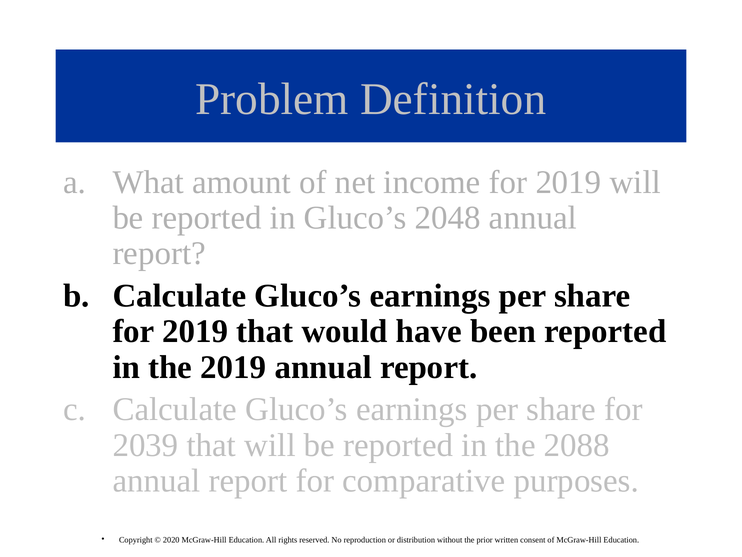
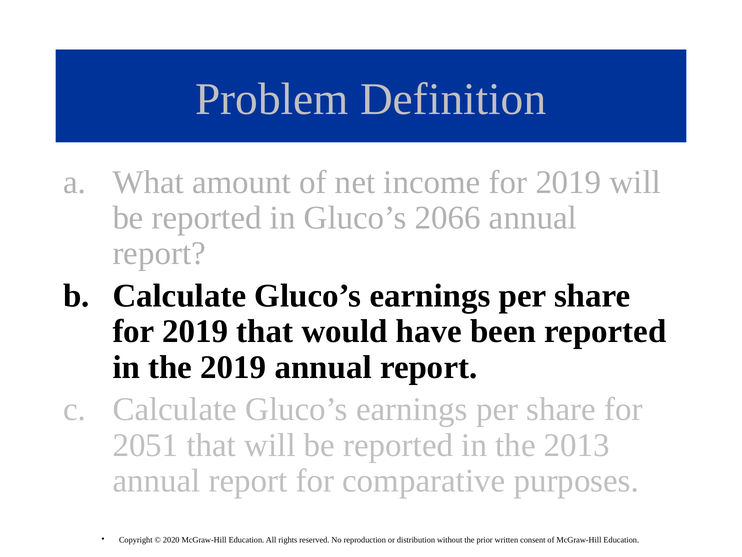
2048: 2048 -> 2066 (448, 218)
2039: 2039 -> 2051 (145, 445)
2088: 2088 -> 2013 (577, 445)
